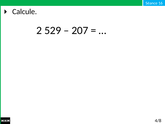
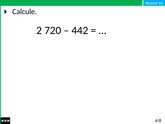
529: 529 -> 720 (53, 30)
207: 207 -> 442 (80, 30)
